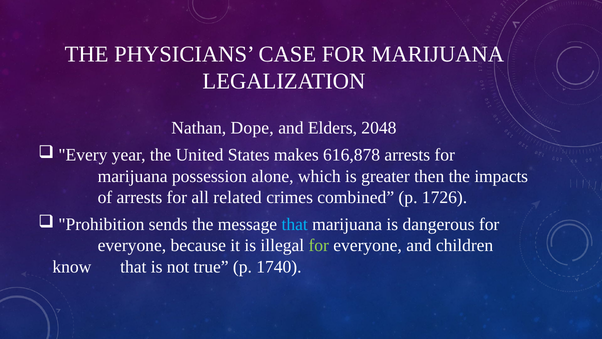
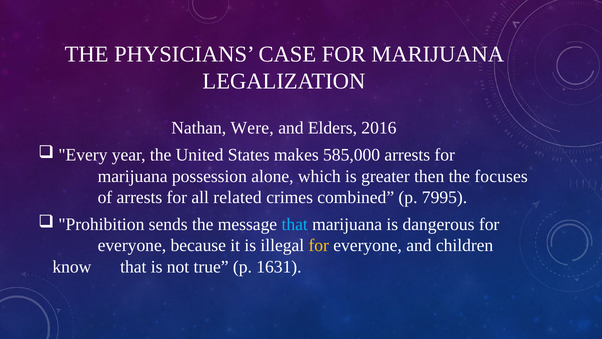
Dope: Dope -> Were (252, 128)
2048: 2048 -> 2016 (379, 128)
616,878: 616,878 -> 585,000 (352, 155)
impacts: impacts -> focuses (501, 176)
1726: 1726 -> 7995 (445, 197)
for colour: light green -> yellow (319, 245)
1740: 1740 -> 1631 (279, 266)
